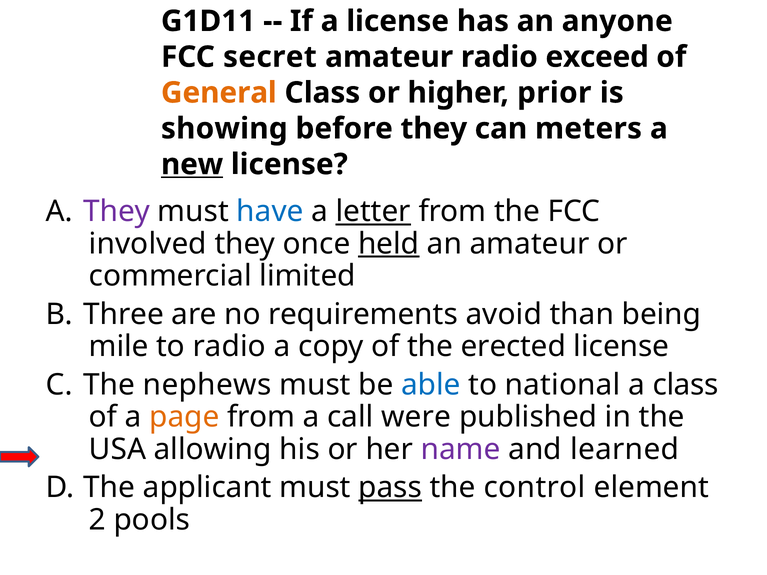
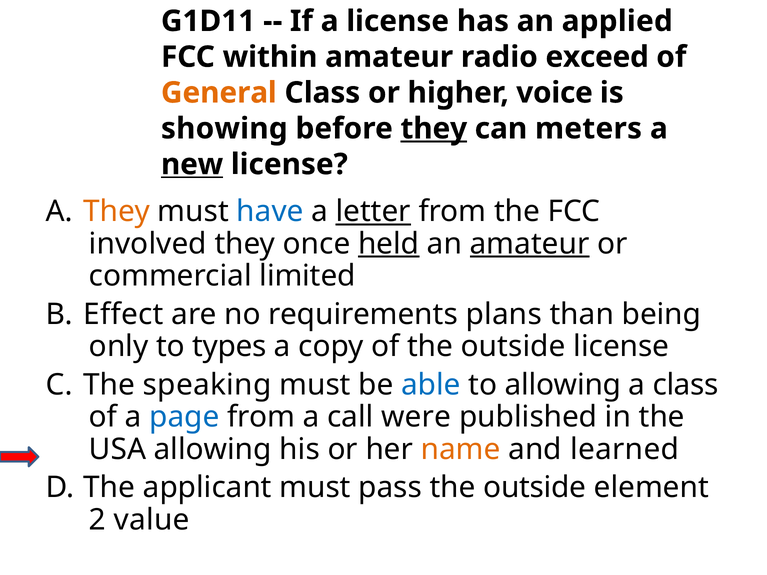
anyone: anyone -> applied (617, 21)
secret: secret -> within (270, 57)
prior: prior -> voice (555, 93)
they underline: none -> present (434, 129)
They colour: purple -> orange (117, 212)
amateur underline: none -> present (530, 244)
Three: Three -> Effect (123, 314)
avoid: avoid -> plans (504, 314)
mile: mile -> only (119, 347)
to radio: radio -> types (229, 347)
of the erected: erected -> outside (513, 347)
nephews: nephews -> speaking (207, 385)
to national: national -> allowing (563, 385)
page colour: orange -> blue (184, 417)
name colour: purple -> orange (461, 449)
pass underline: present -> none (390, 488)
control: control -> outside (535, 488)
pools: pools -> value (152, 520)
